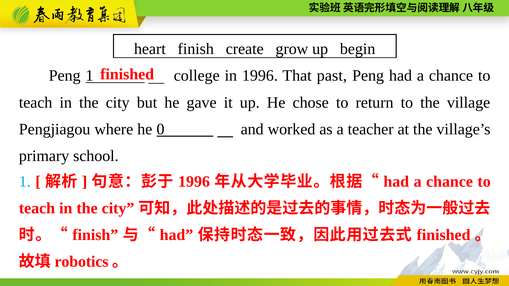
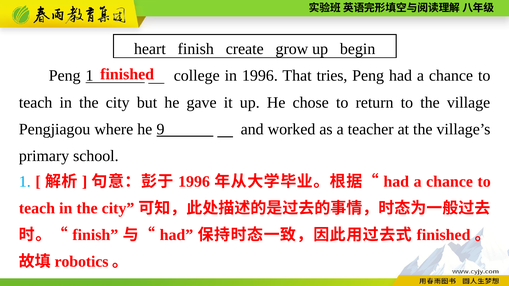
past: past -> tries (332, 76)
0: 0 -> 9 (161, 129)
